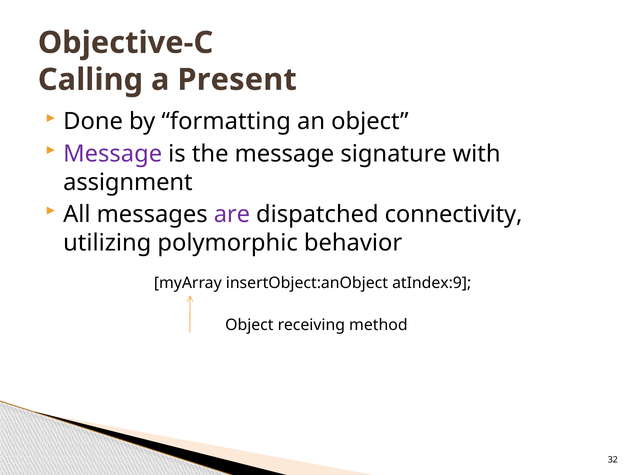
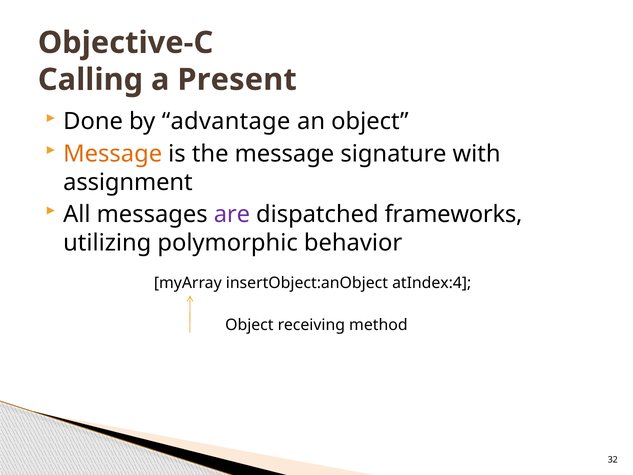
formatting: formatting -> advantage (226, 122)
Message colour: purple -> orange (113, 154)
connectivity: connectivity -> frameworks (454, 214)
atIndex:9: atIndex:9 -> atIndex:4 (432, 283)
